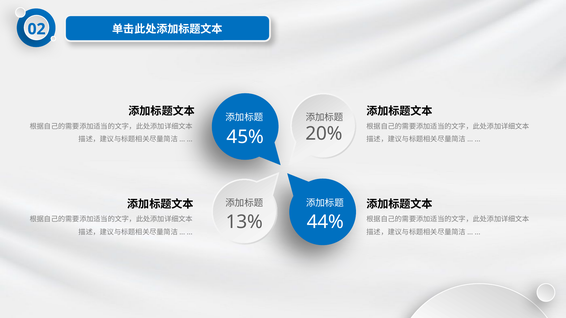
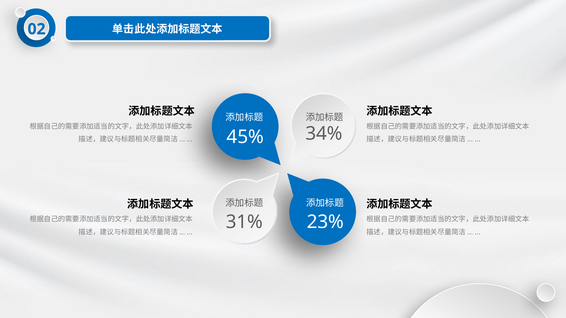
20%: 20% -> 34% (324, 134)
13%: 13% -> 31% (244, 222)
44%: 44% -> 23% (325, 222)
